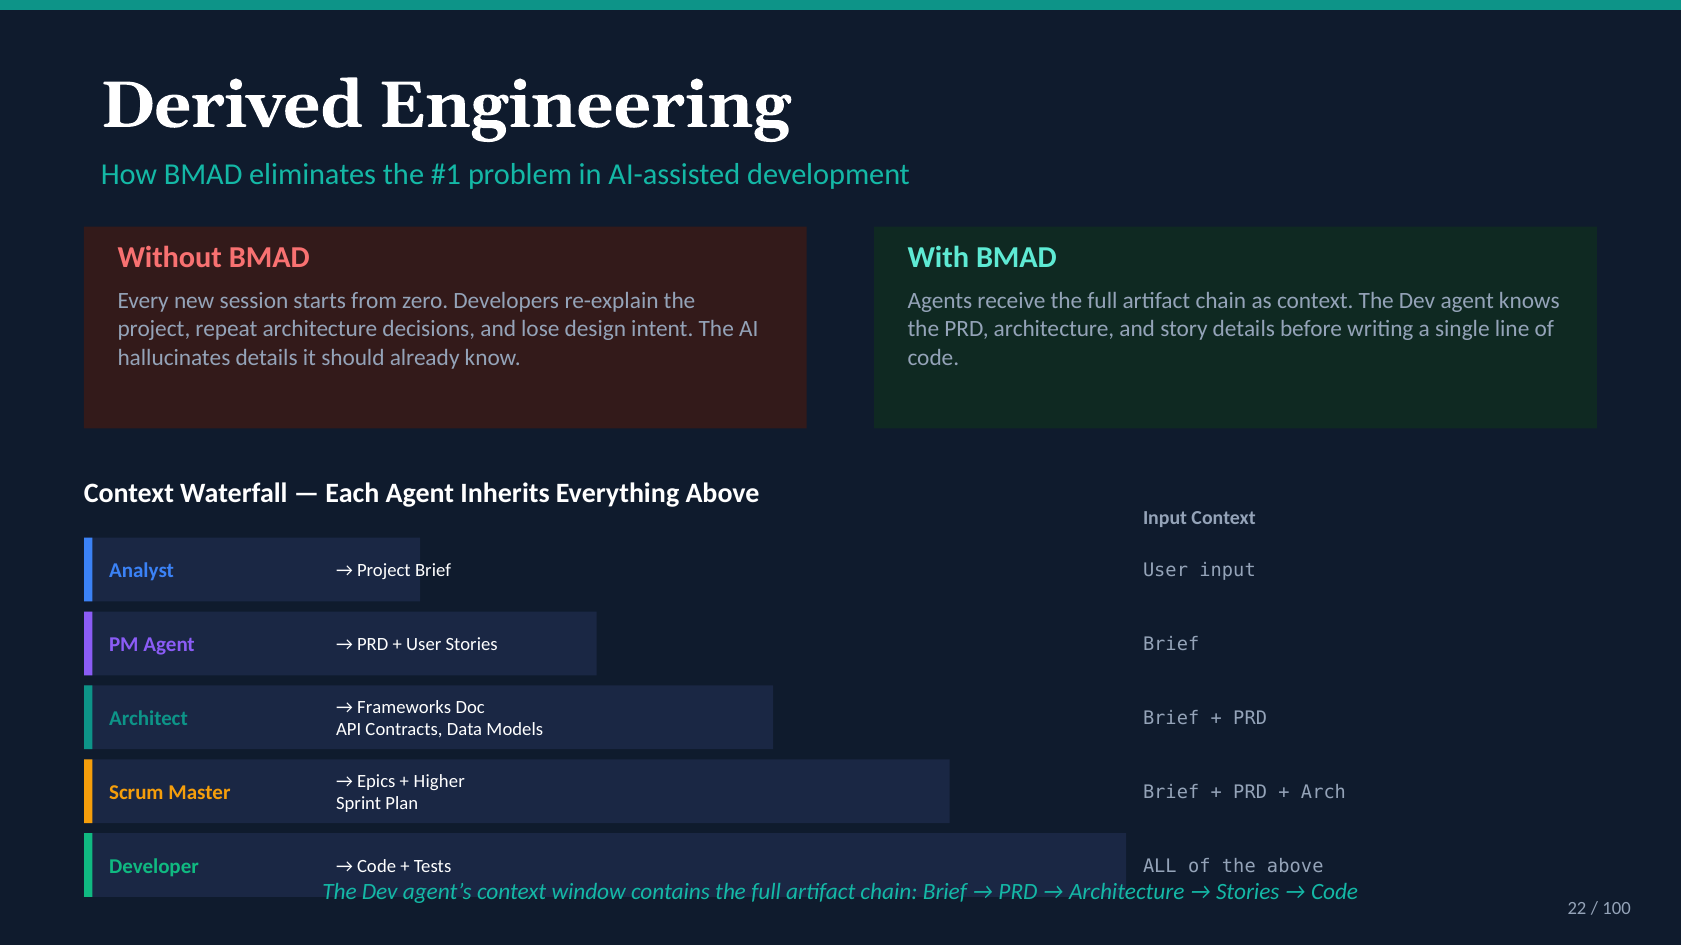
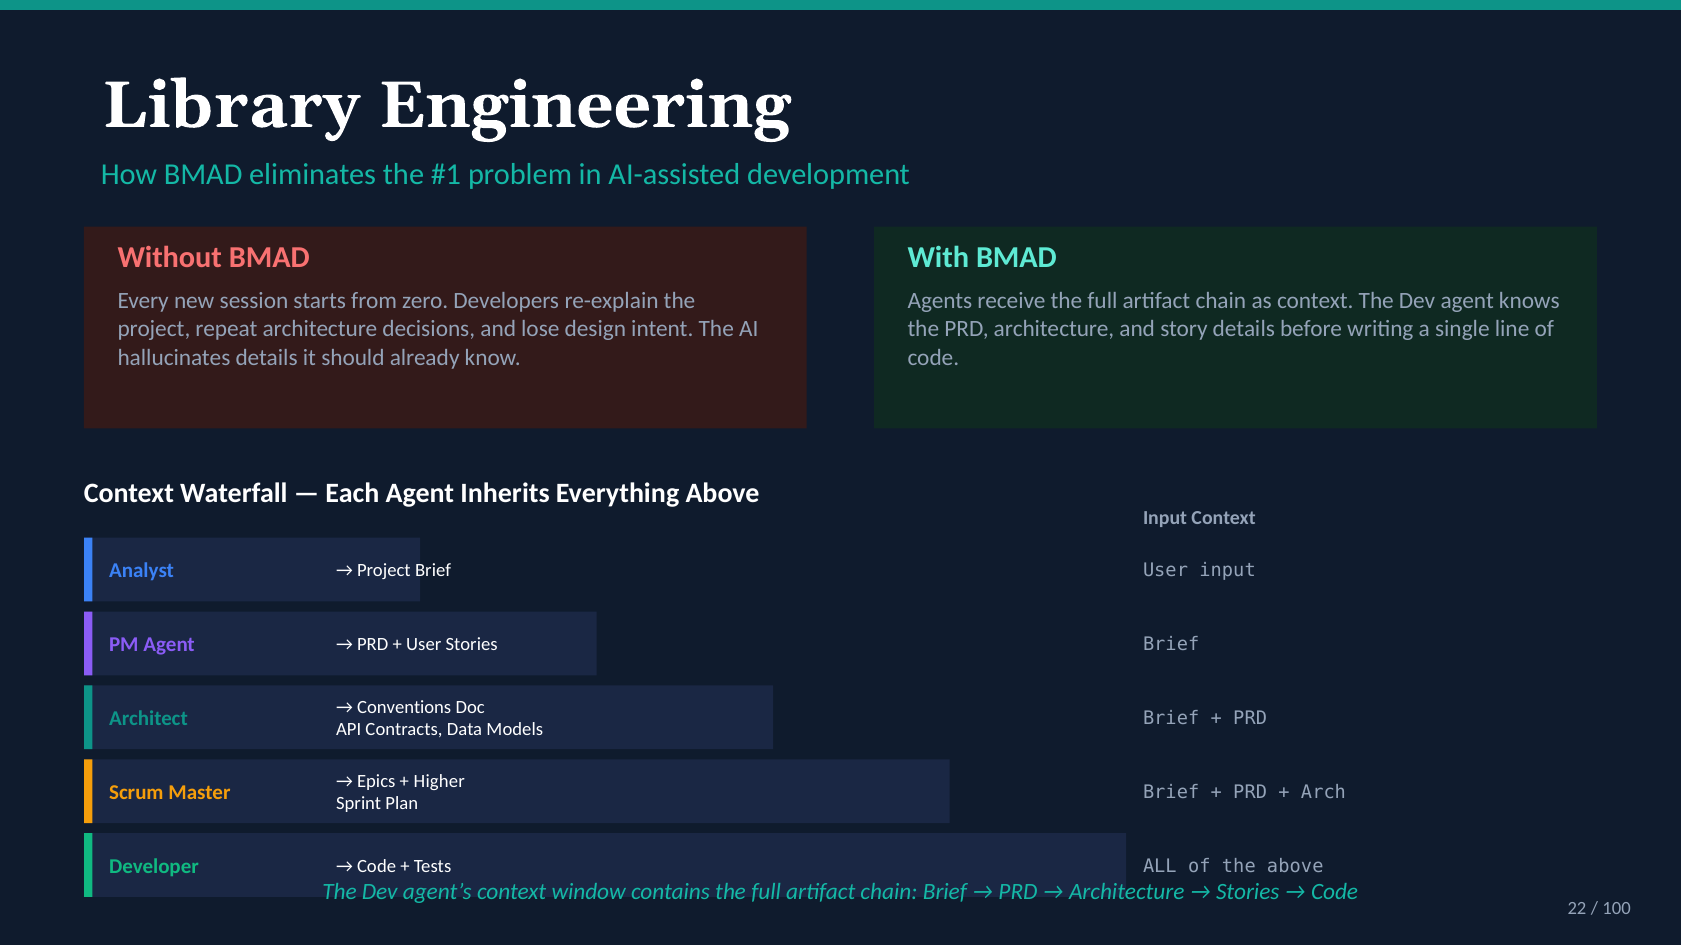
Derived: Derived -> Library (231, 105)
Frameworks: Frameworks -> Conventions (404, 708)
